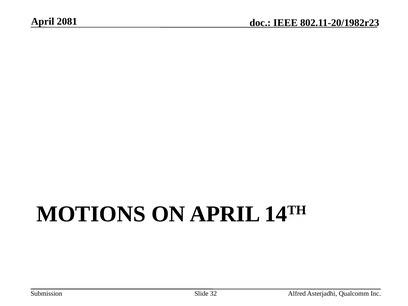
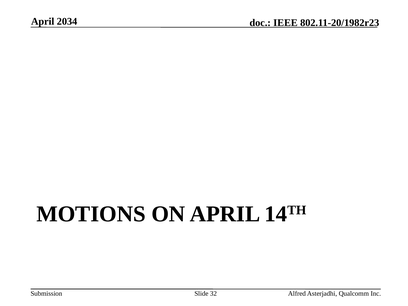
2081: 2081 -> 2034 (67, 22)
